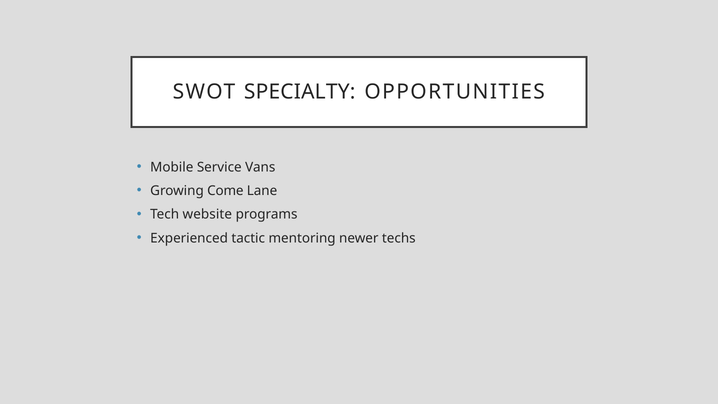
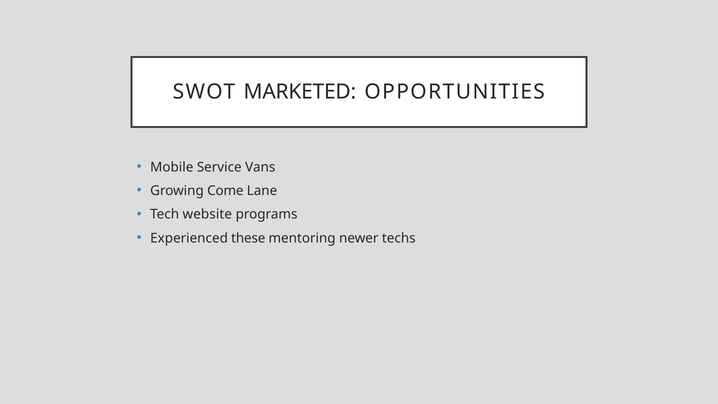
SPECIALTY: SPECIALTY -> MARKETED (300, 92)
tactic: tactic -> these (248, 238)
